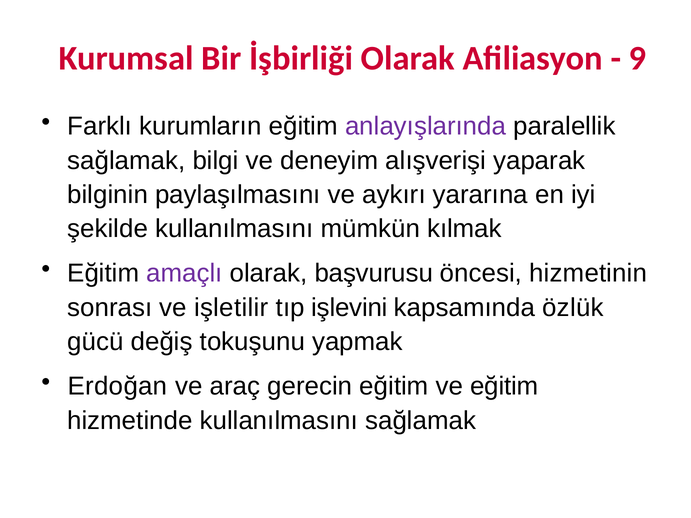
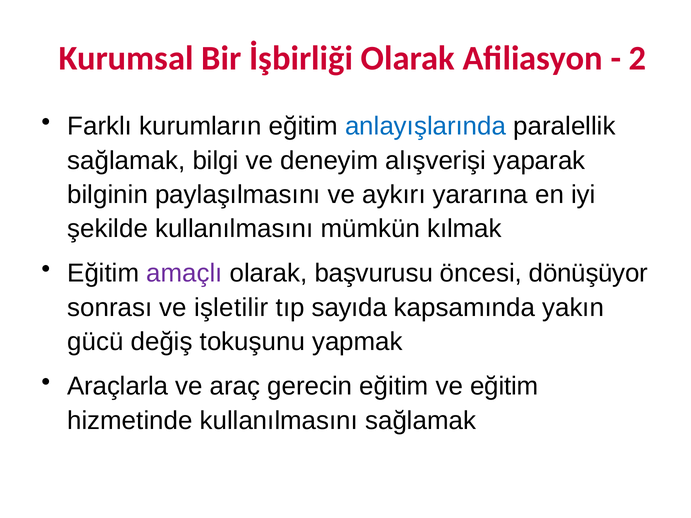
9: 9 -> 2 (638, 58)
anlayışlarında colour: purple -> blue (426, 126)
hizmetinin: hizmetinin -> dönüşüyor (588, 274)
işlevini: işlevini -> sayıda (349, 308)
özlük: özlük -> yakın (573, 308)
Erdoğan: Erdoğan -> Araçlarla (118, 387)
